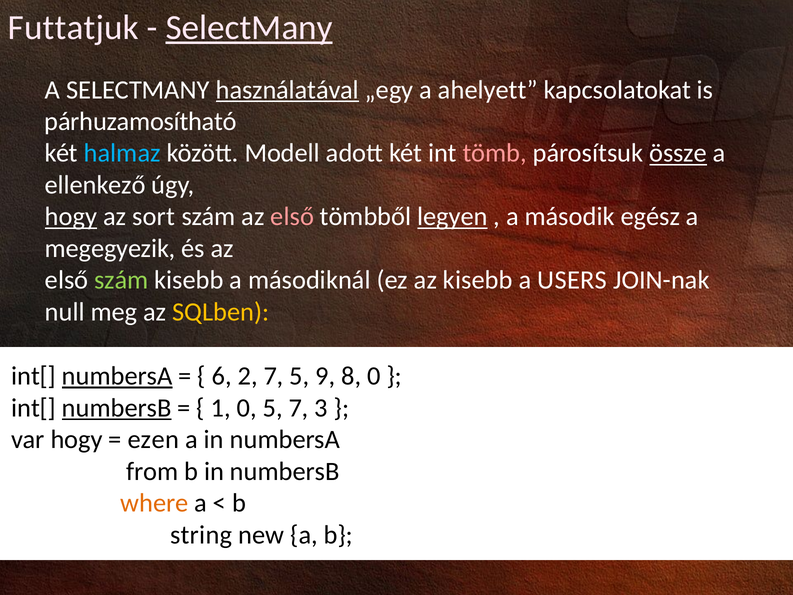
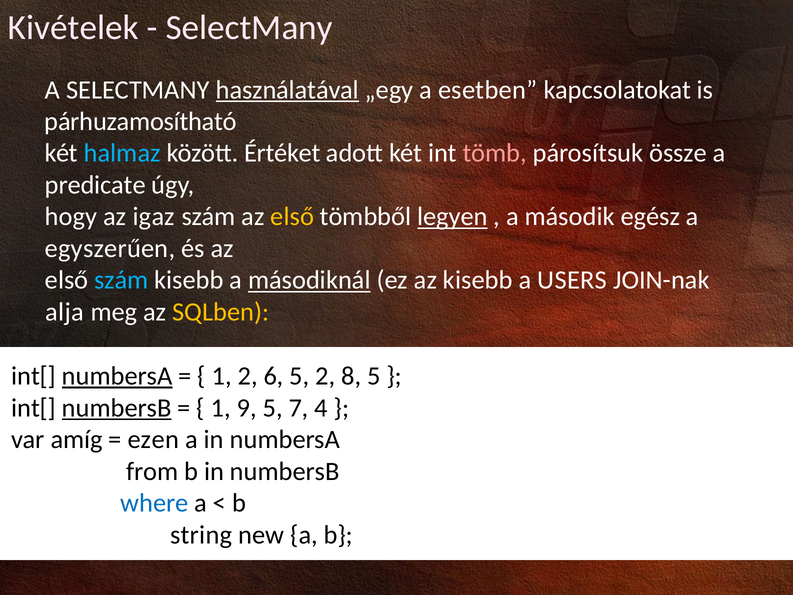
Futtatjuk: Futtatjuk -> Kivételek (73, 28)
SelectMany underline: present -> none (249, 28)
ahelyett: ahelyett -> esetben (488, 90)
Modell: Modell -> Értéket (282, 153)
össze underline: present -> none (678, 153)
ellenkező: ellenkező -> predicate (95, 185)
hogy underline: present -> none (71, 217)
sort: sort -> igaz (154, 217)
első colour: pink -> yellow (292, 217)
megegyezik: megegyezik -> egyszerűen (110, 248)
szám colour: light green -> light blue (121, 280)
másodiknál underline: none -> present (309, 280)
null: null -> alja (65, 312)
6: 6 -> 1 (222, 376)
2 7: 7 -> 6 (274, 376)
5 9: 9 -> 2 (325, 376)
8 0: 0 -> 5 (374, 376)
1 0: 0 -> 9 (247, 408)
3: 3 -> 4 (321, 408)
var hogy: hogy -> amíg (77, 439)
where colour: orange -> blue (154, 503)
